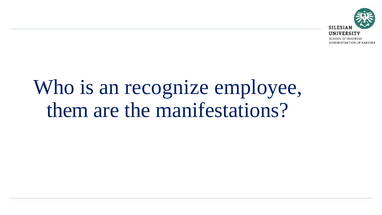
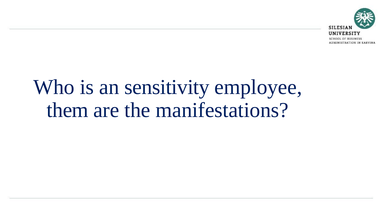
recognize: recognize -> sensitivity (167, 87)
